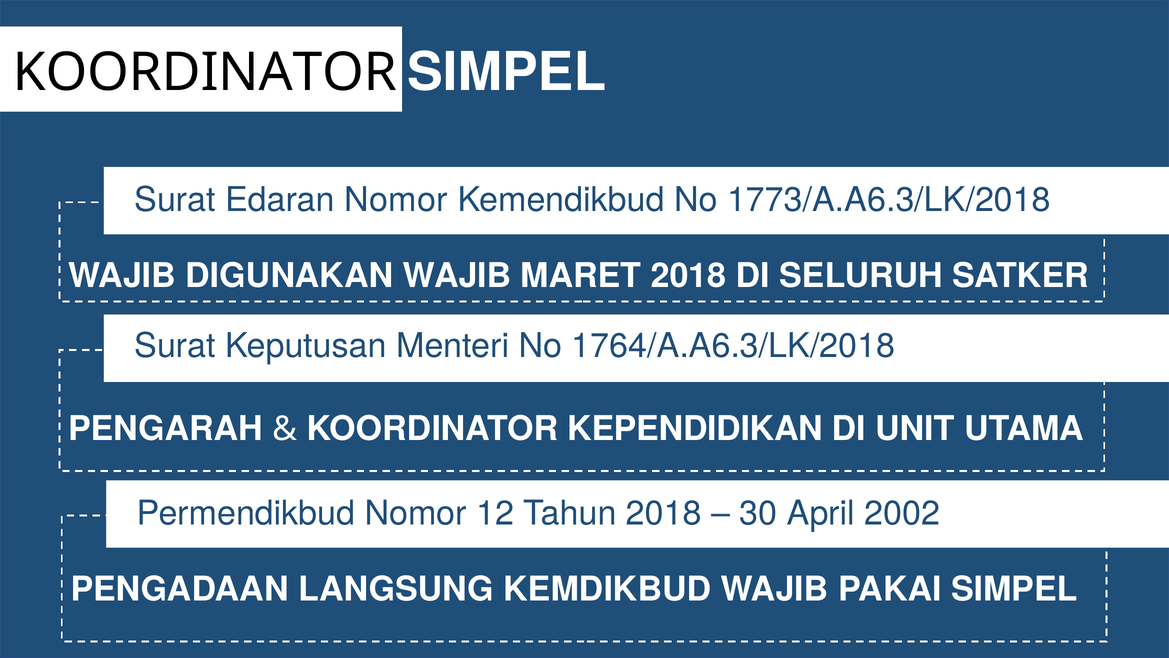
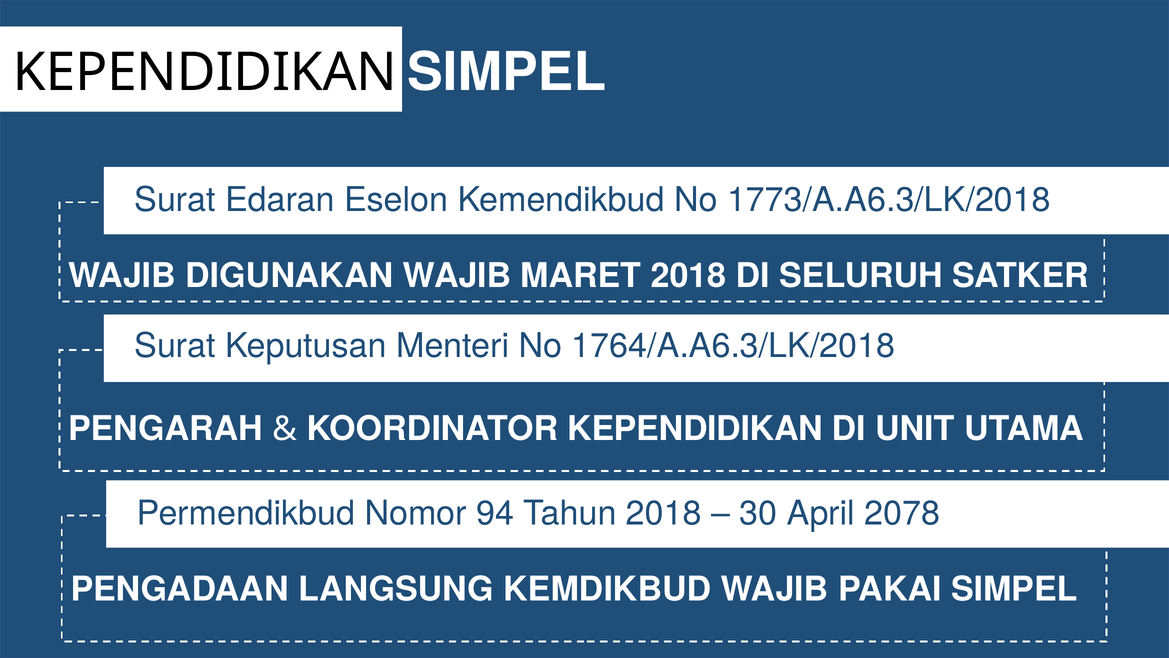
KOORDINATOR: KOORDINATOR -> KEPENDIDIKAN (205, 73)
Edaran Nomor: Nomor -> Eselon (396, 200)
12: 12 -> 94 (495, 513)
2002: 2002 -> 2078 (902, 513)
